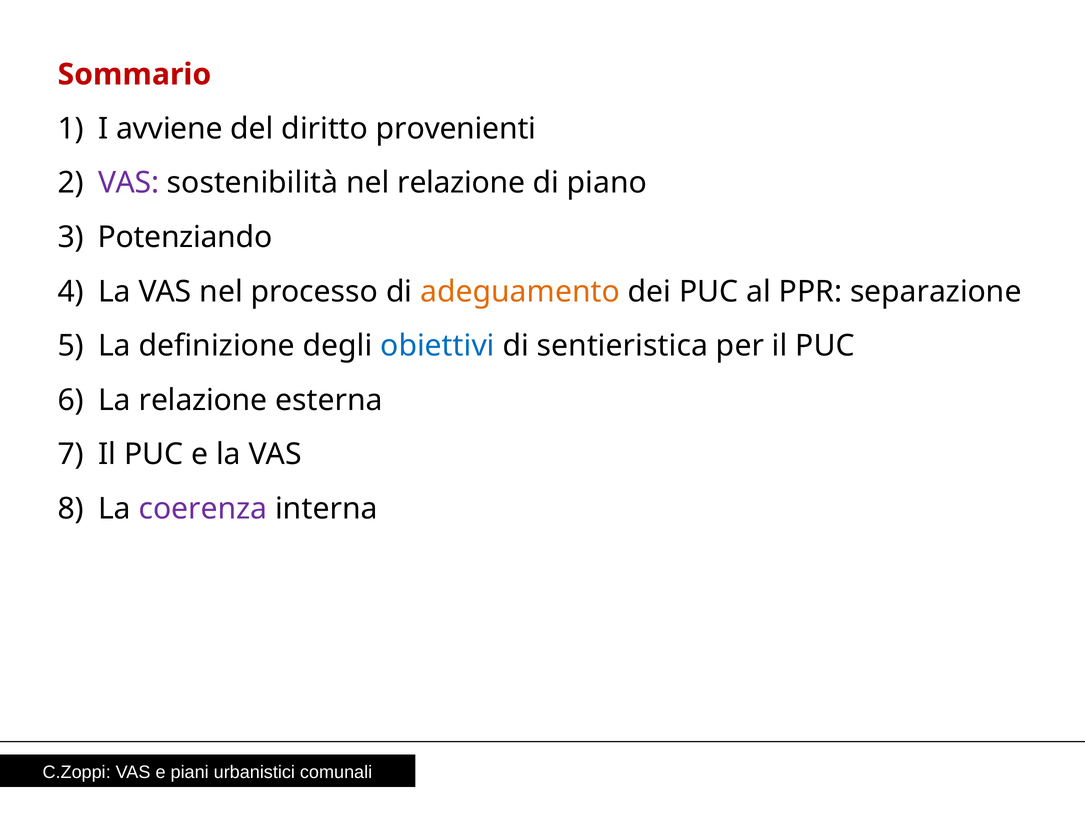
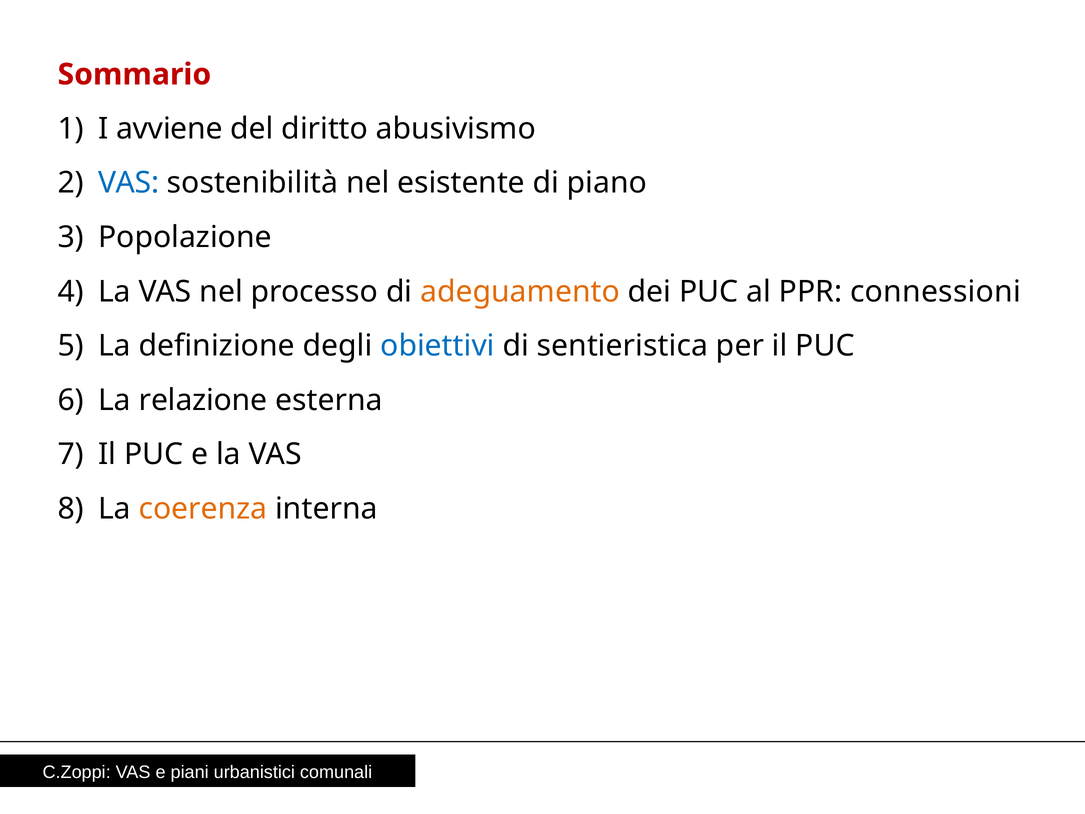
provenienti: provenienti -> abusivismo (456, 129)
VAS colour: purple -> blue (129, 183)
nel relazione: relazione -> esistente (461, 183)
Potenziando: Potenziando -> Popolazione (185, 237)
separazione: separazione -> connessioni (936, 291)
coerenza colour: purple -> orange (203, 508)
